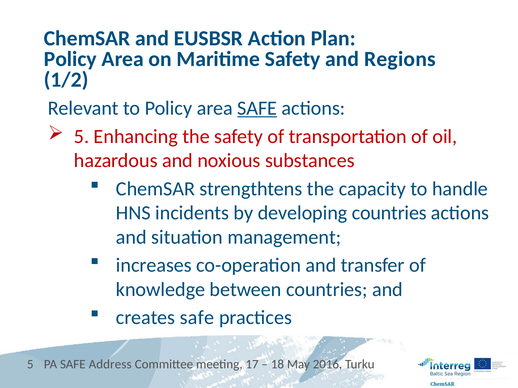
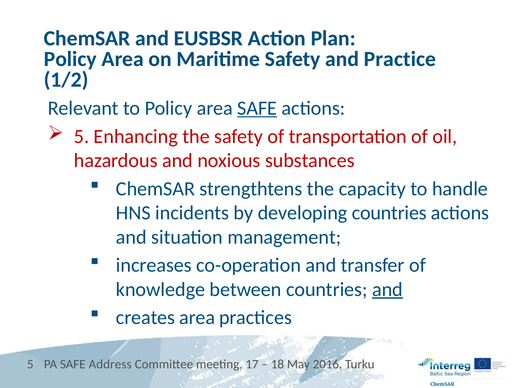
Regions: Regions -> Practice (400, 59)
and underline: none -> present (387, 290)
creates safe: safe -> area (197, 318)
